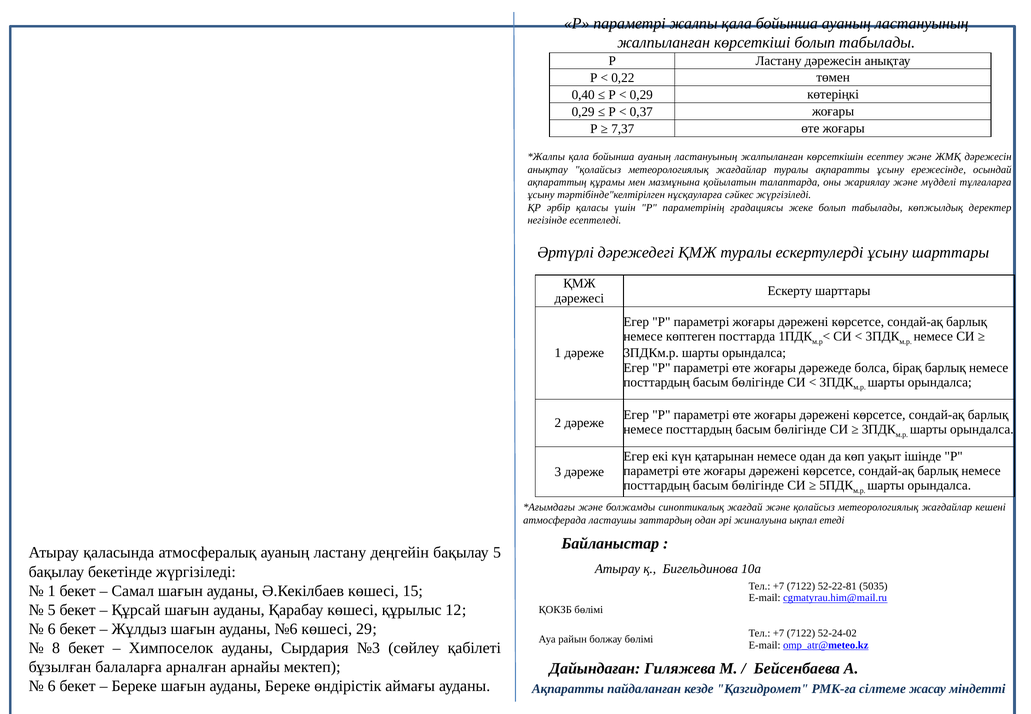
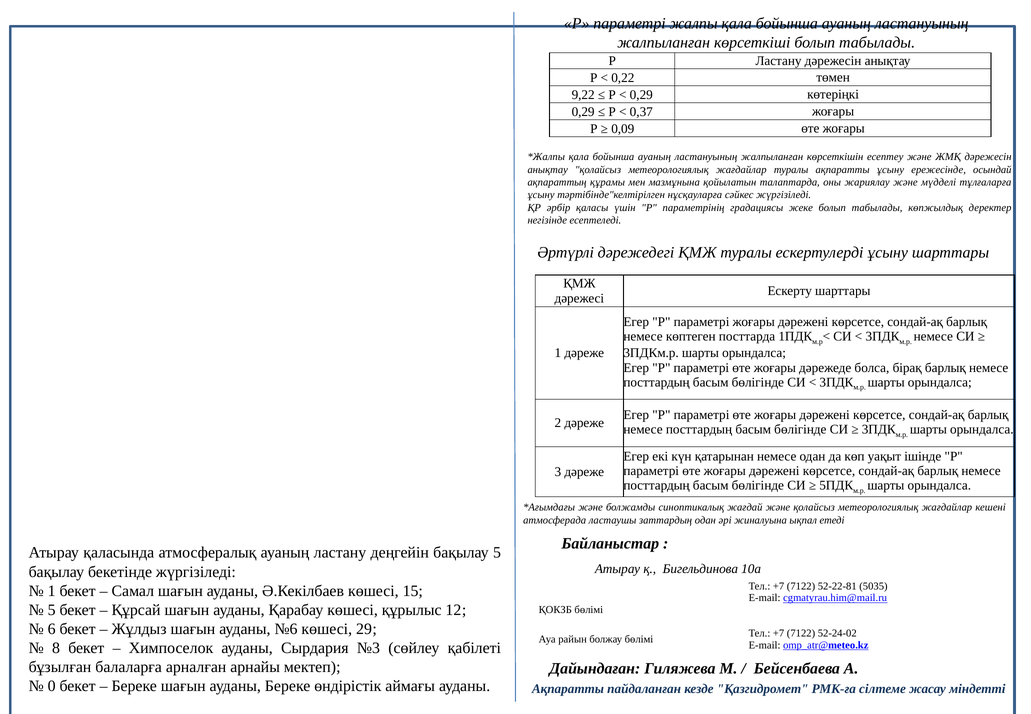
0,40: 0,40 -> 9,22 (583, 95)
7,37: 7,37 -> 0,09 (623, 129)
6: 6 -> 0 (52, 686)
